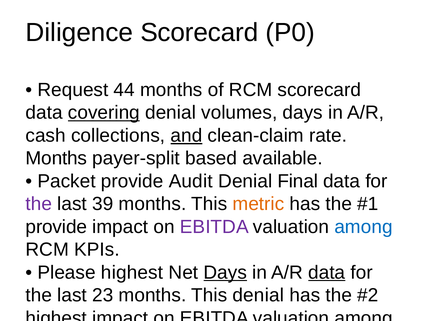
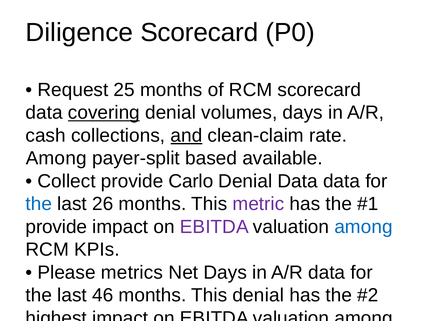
44: 44 -> 25 (124, 90)
Months: Months -> Among (56, 158)
Packet: Packet -> Collect (67, 181)
Audit: Audit -> Carlo (191, 181)
Denial Final: Final -> Data (298, 181)
the colour: purple -> blue (39, 204)
39: 39 -> 26 (103, 204)
metric colour: orange -> purple (258, 204)
Please highest: highest -> metrics (132, 272)
Days underline: present -> none (225, 272)
data underline: present -> none (327, 272)
23: 23 -> 46 (103, 295)
